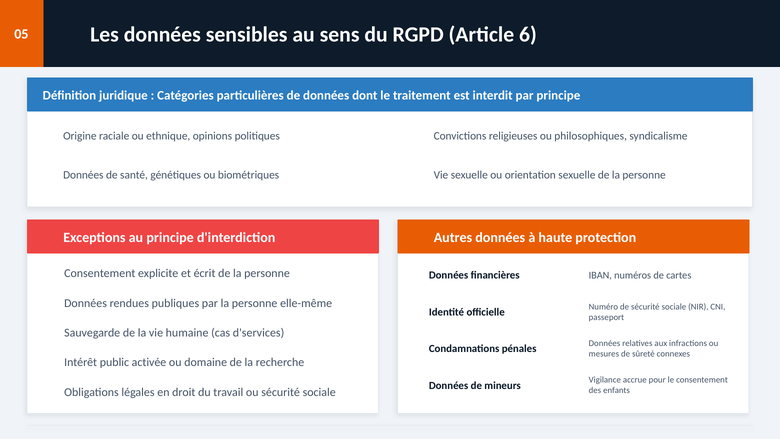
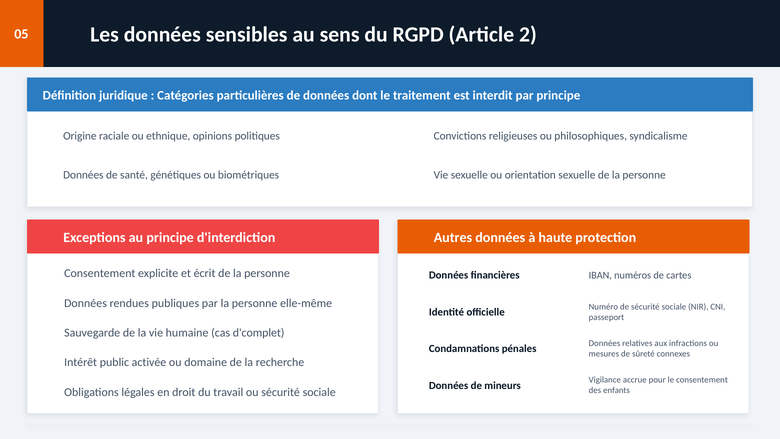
6: 6 -> 2 (528, 35)
d'services: d'services -> d'complet (259, 333)
